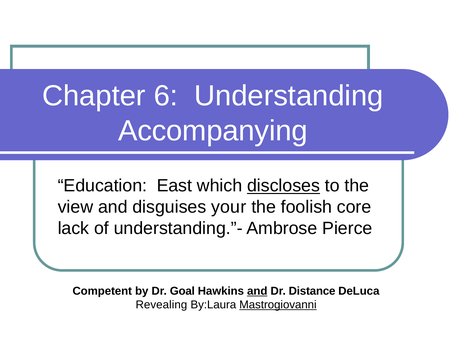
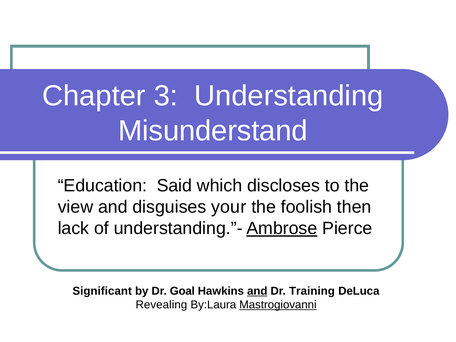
6: 6 -> 3 (166, 96)
Accompanying: Accompanying -> Misunderstand (213, 131)
East: East -> Said (174, 186)
discloses underline: present -> none (284, 186)
core: core -> then (354, 207)
Ambrose underline: none -> present (282, 228)
Competent: Competent -> Significant (102, 291)
Distance: Distance -> Training (312, 291)
